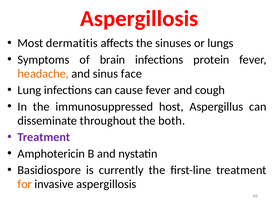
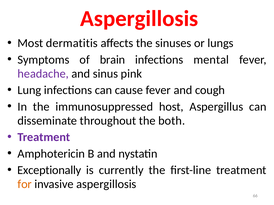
protein: protein -> mental (211, 60)
headache colour: orange -> purple (43, 74)
face: face -> pink (131, 74)
Basidiospore: Basidiospore -> Exceptionally (49, 170)
